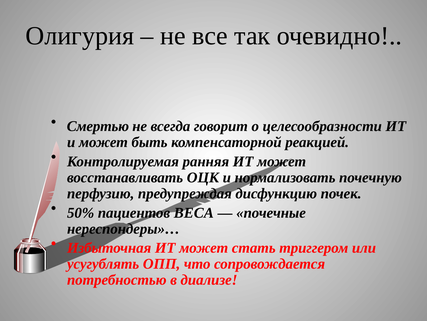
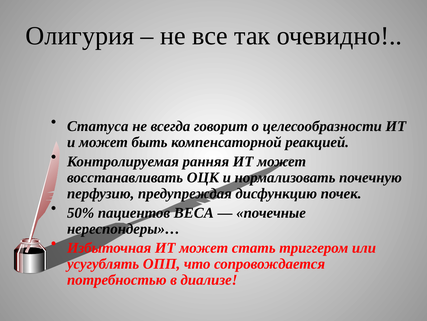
Смертью: Смертью -> Статуса (98, 126)
